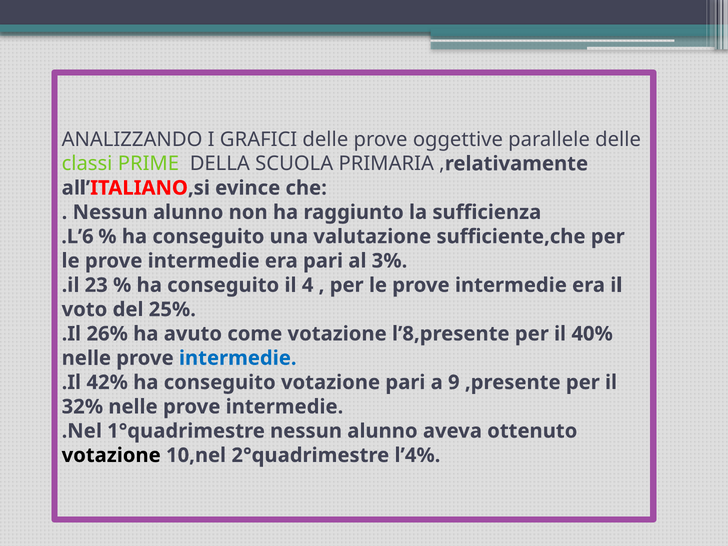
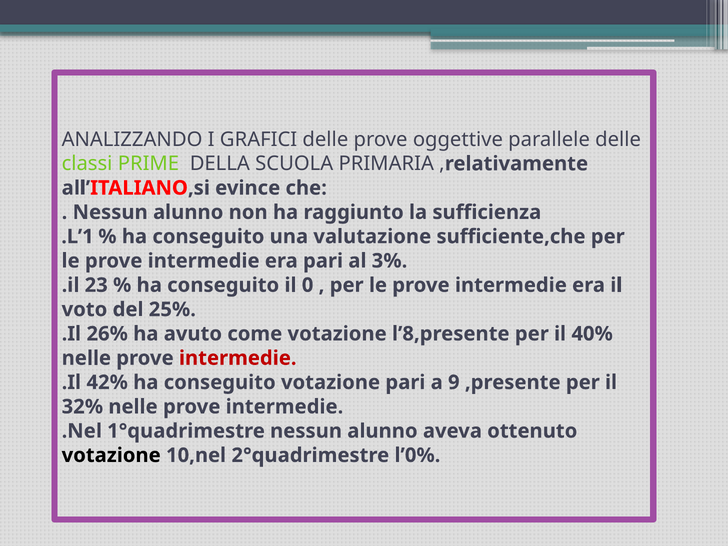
.L’6: .L’6 -> .L’1 (77, 237)
4: 4 -> 0 (308, 285)
intermedie colour: blue -> red (238, 358)
l’4%: l’4% -> l’0% (417, 455)
